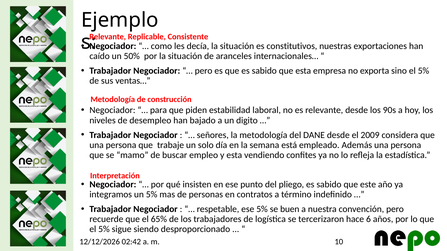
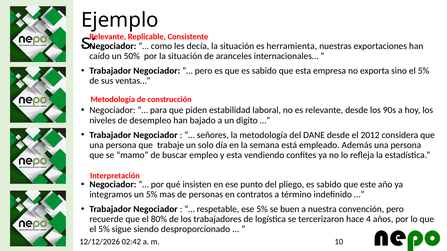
constitutivos: constitutivos -> herramienta (292, 46)
2009: 2009 -> 2012 (370, 135)
65%: 65% -> 80% (159, 220)
6: 6 -> 4 (369, 220)
